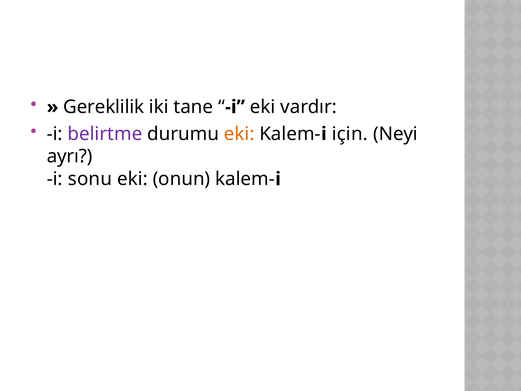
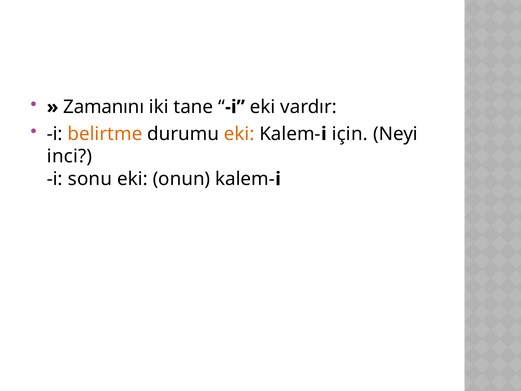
Gereklilik: Gereklilik -> Zamanını (104, 107)
belirtme colour: purple -> orange (105, 134)
ayrı: ayrı -> inci (70, 156)
